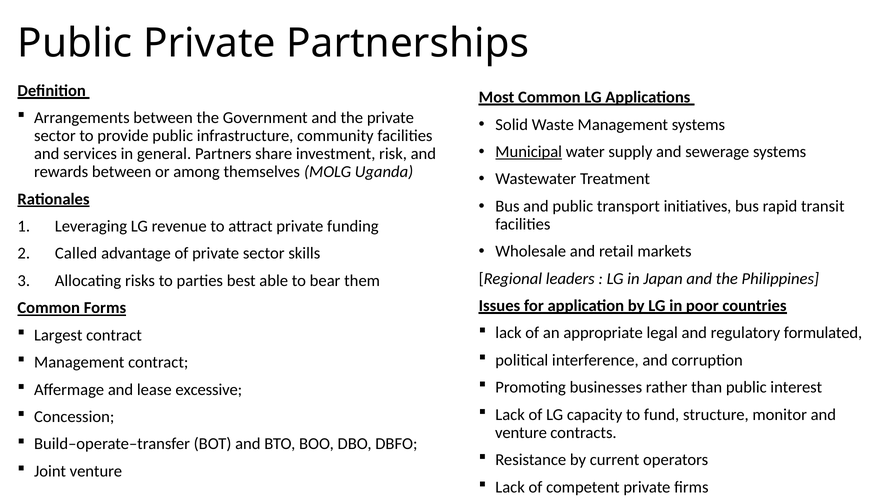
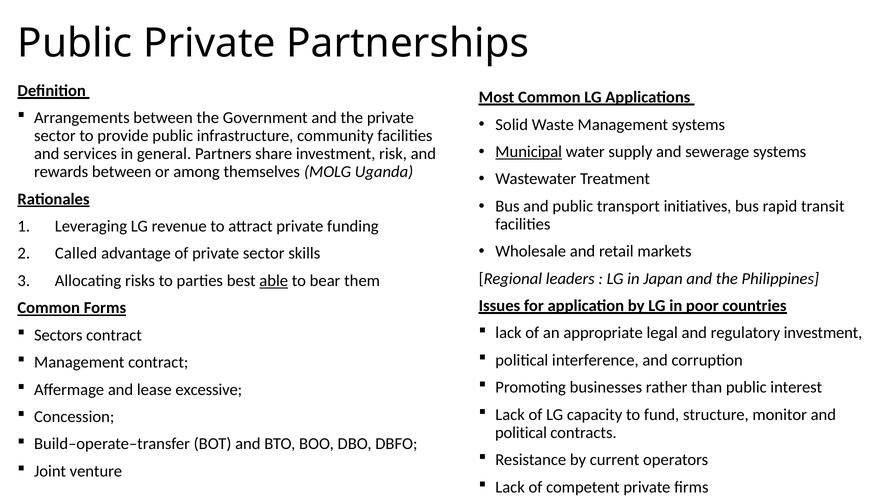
able underline: none -> present (274, 280)
regulatory formulated: formulated -> investment (823, 333)
Largest: Largest -> Sectors (58, 335)
venture: venture -> political (521, 432)
